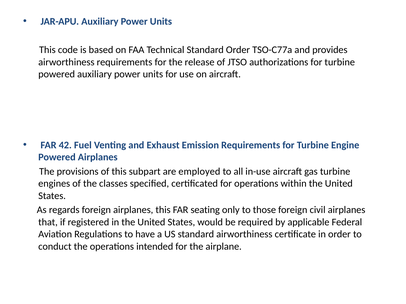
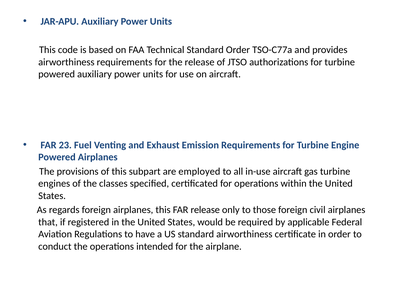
42: 42 -> 23 (65, 145)
FAR seating: seating -> release (205, 210)
